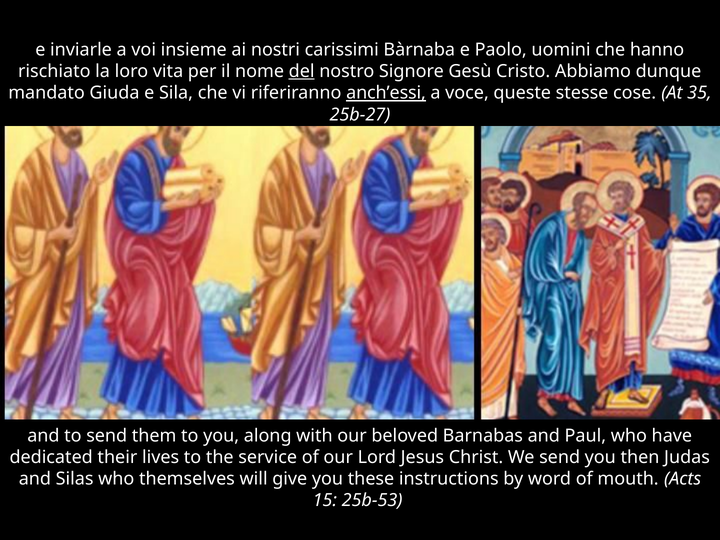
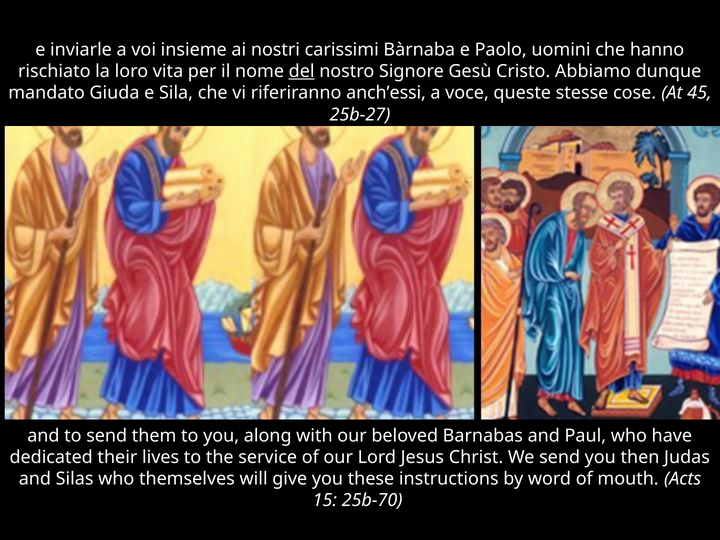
anch’essi underline: present -> none (386, 93)
35: 35 -> 45 (699, 93)
25b-53: 25b-53 -> 25b-70 (372, 500)
